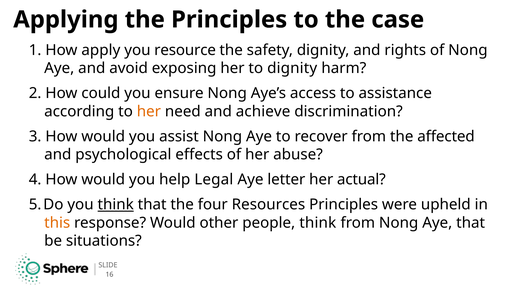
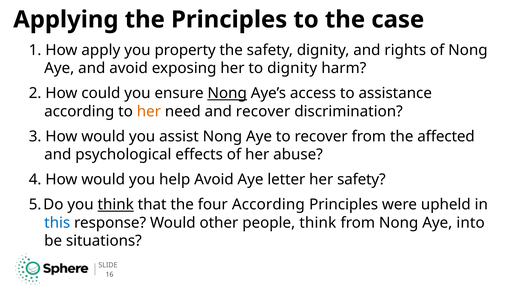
resource: resource -> property (185, 50)
Nong underline: none -> present (227, 93)
and achieve: achieve -> recover (263, 112)
help Legal: Legal -> Avoid (214, 180)
her actual: actual -> safety (361, 180)
four Resources: Resources -> According (268, 205)
this colour: orange -> blue (57, 223)
Aye that: that -> into (471, 223)
